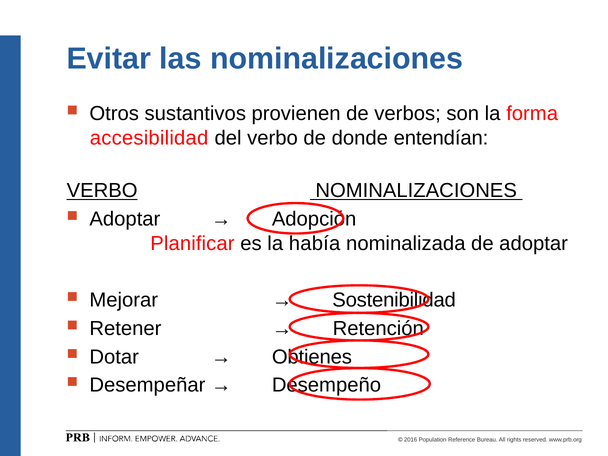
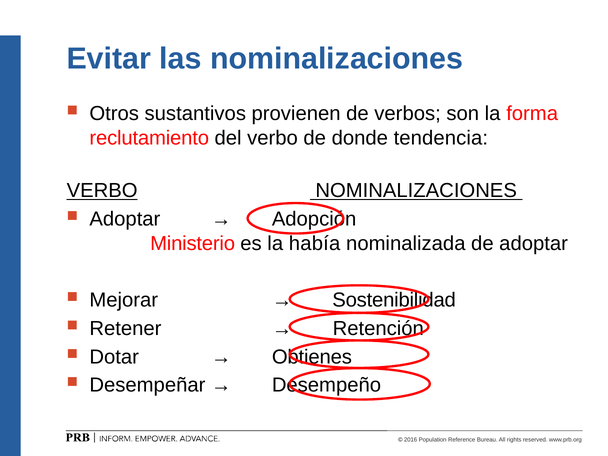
accesibilidad: accesibilidad -> reclutamiento (149, 138)
entendían: entendían -> tendencia (441, 138)
Planificar: Planificar -> Ministerio (193, 243)
